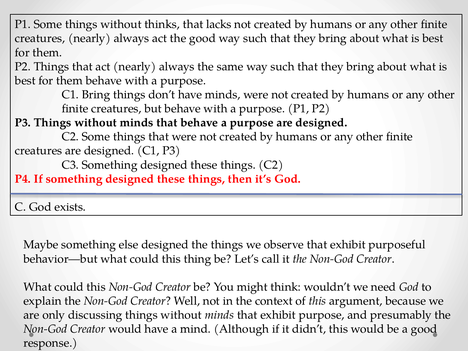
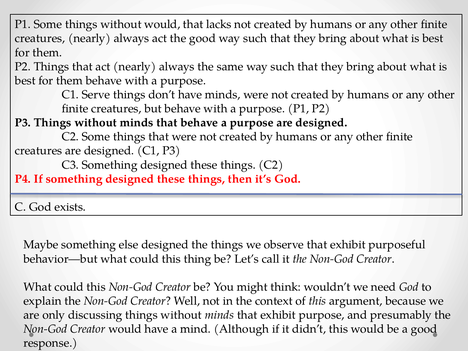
without thinks: thinks -> would (162, 24)
C1 Bring: Bring -> Serve (96, 95)
